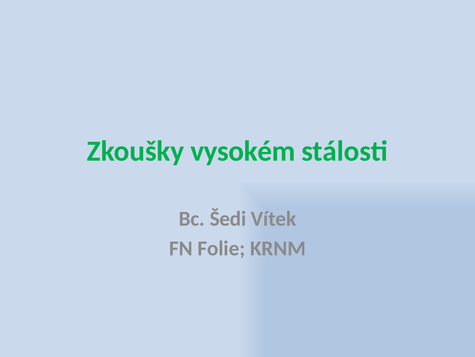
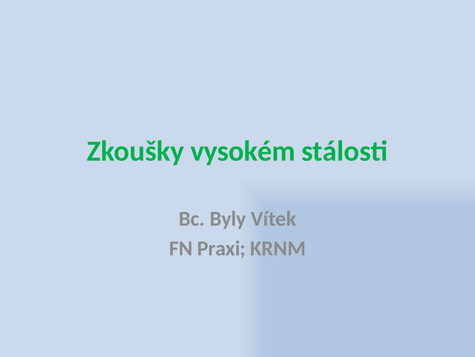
Šedi: Šedi -> Byly (228, 218)
Folie: Folie -> Praxi (221, 248)
